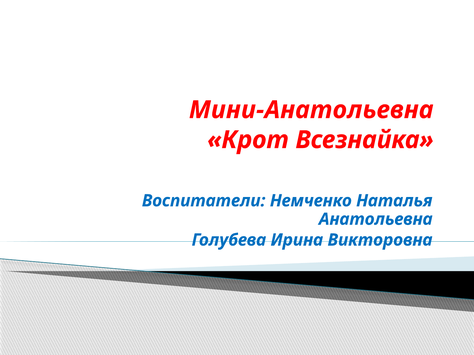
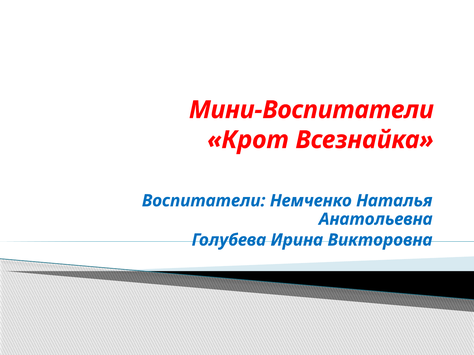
Мини-Анатольевна: Мини-Анатольевна -> Мини-Воспитатели (311, 110)
